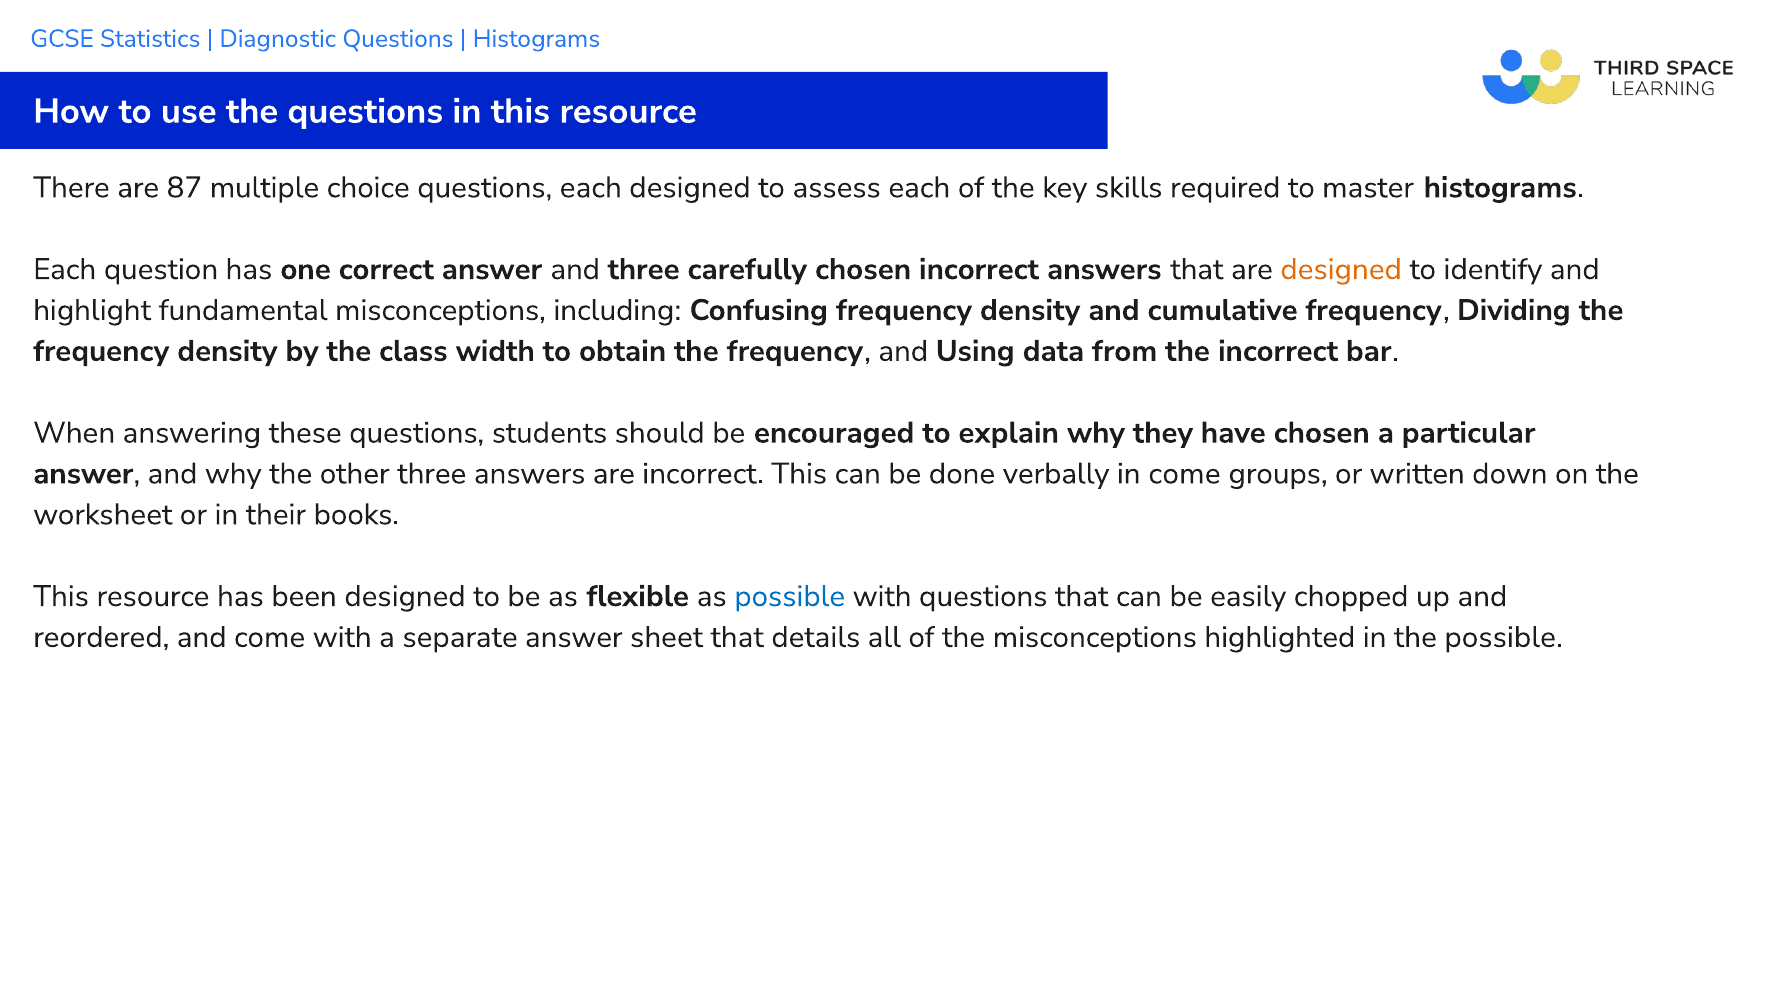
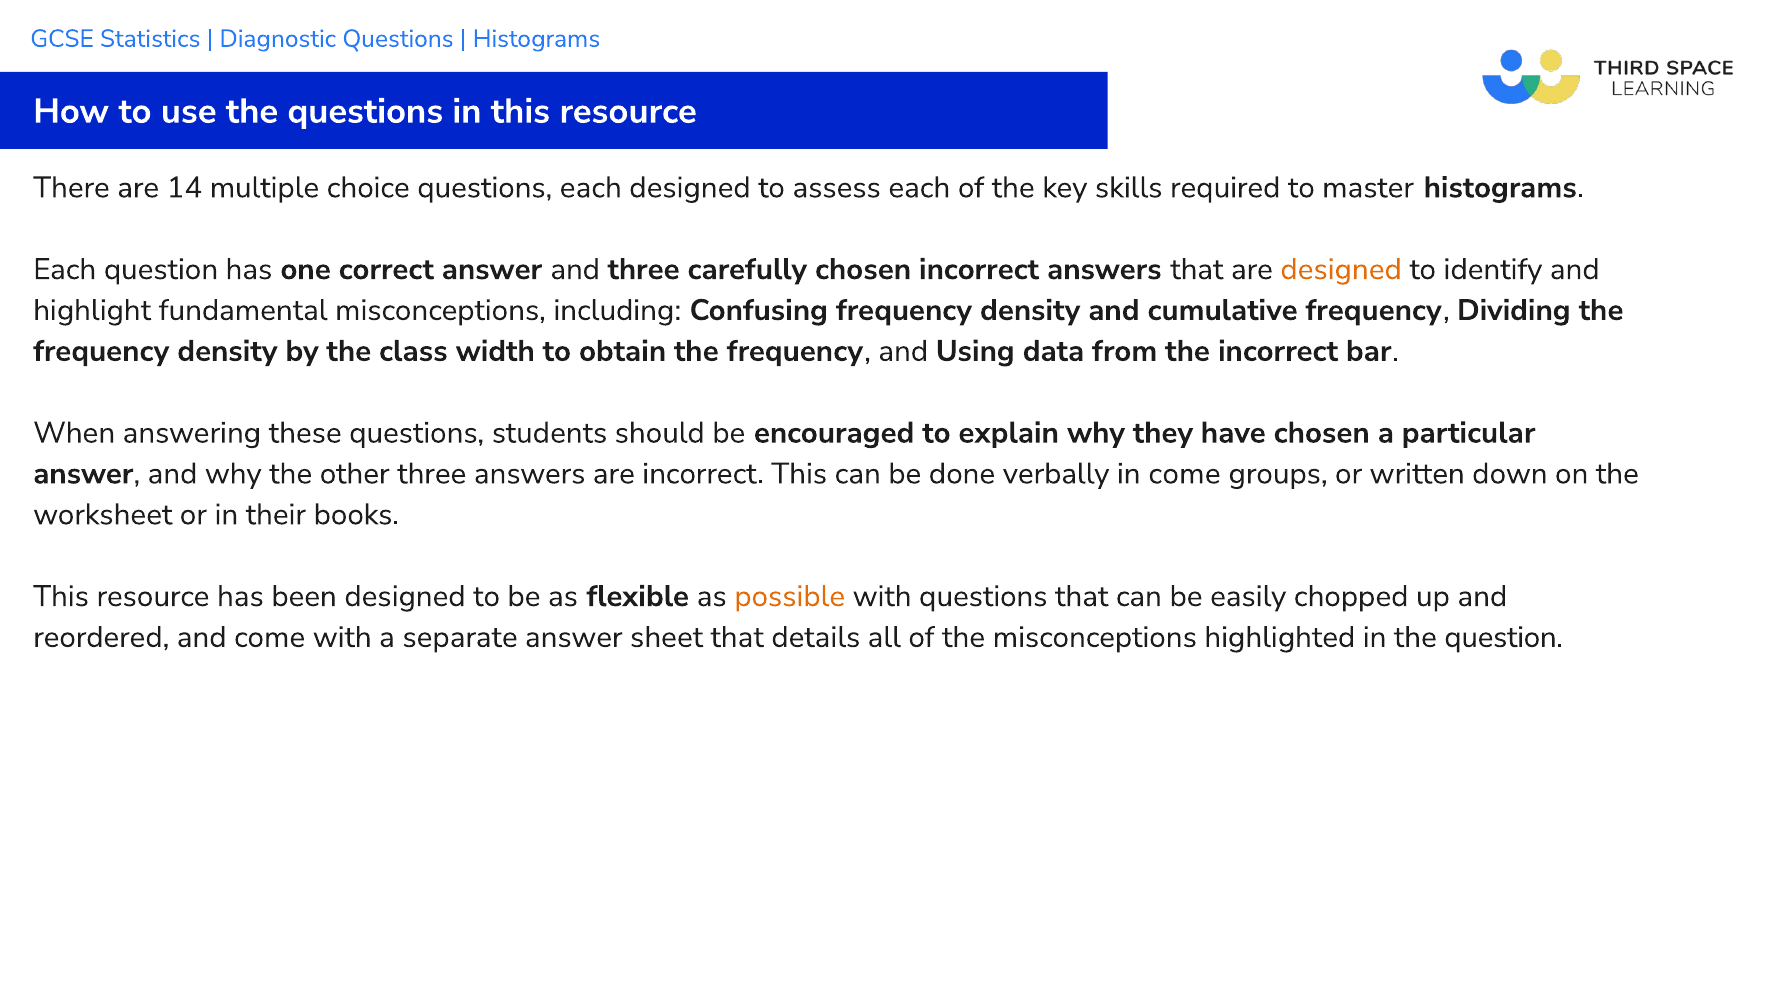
87: 87 -> 14 (184, 188)
possible colour: blue -> orange (790, 596)
the possible: possible -> question (1504, 637)
